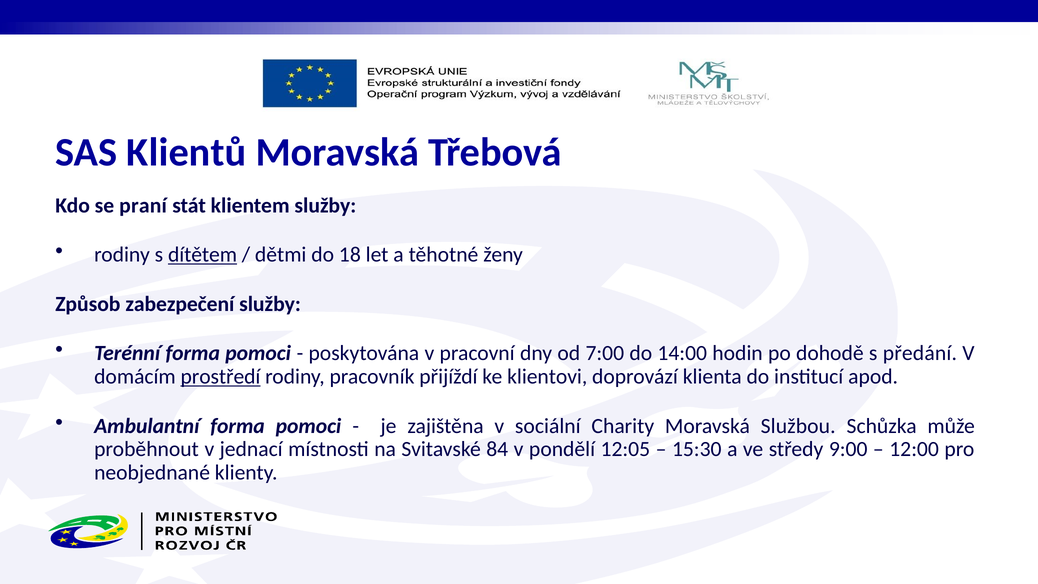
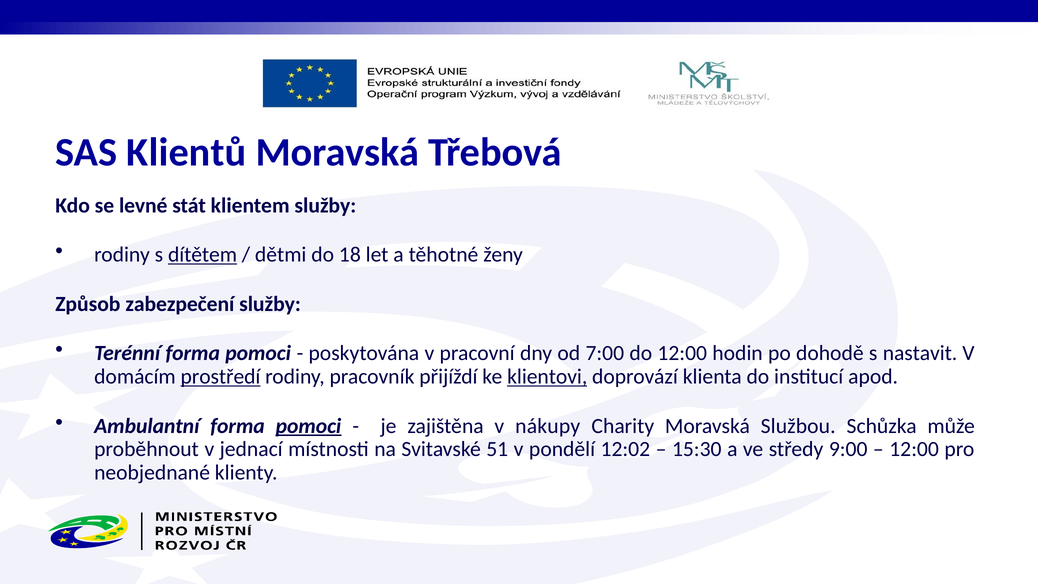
praní: praní -> levné (143, 205)
do 14:00: 14:00 -> 12:00 (682, 353)
předání: předání -> nastavit (920, 353)
klientovi underline: none -> present (547, 377)
pomoci underline: none -> present (308, 426)
sociální: sociální -> nákupy (548, 426)
84: 84 -> 51 (497, 449)
12:05: 12:05 -> 12:02 (625, 449)
